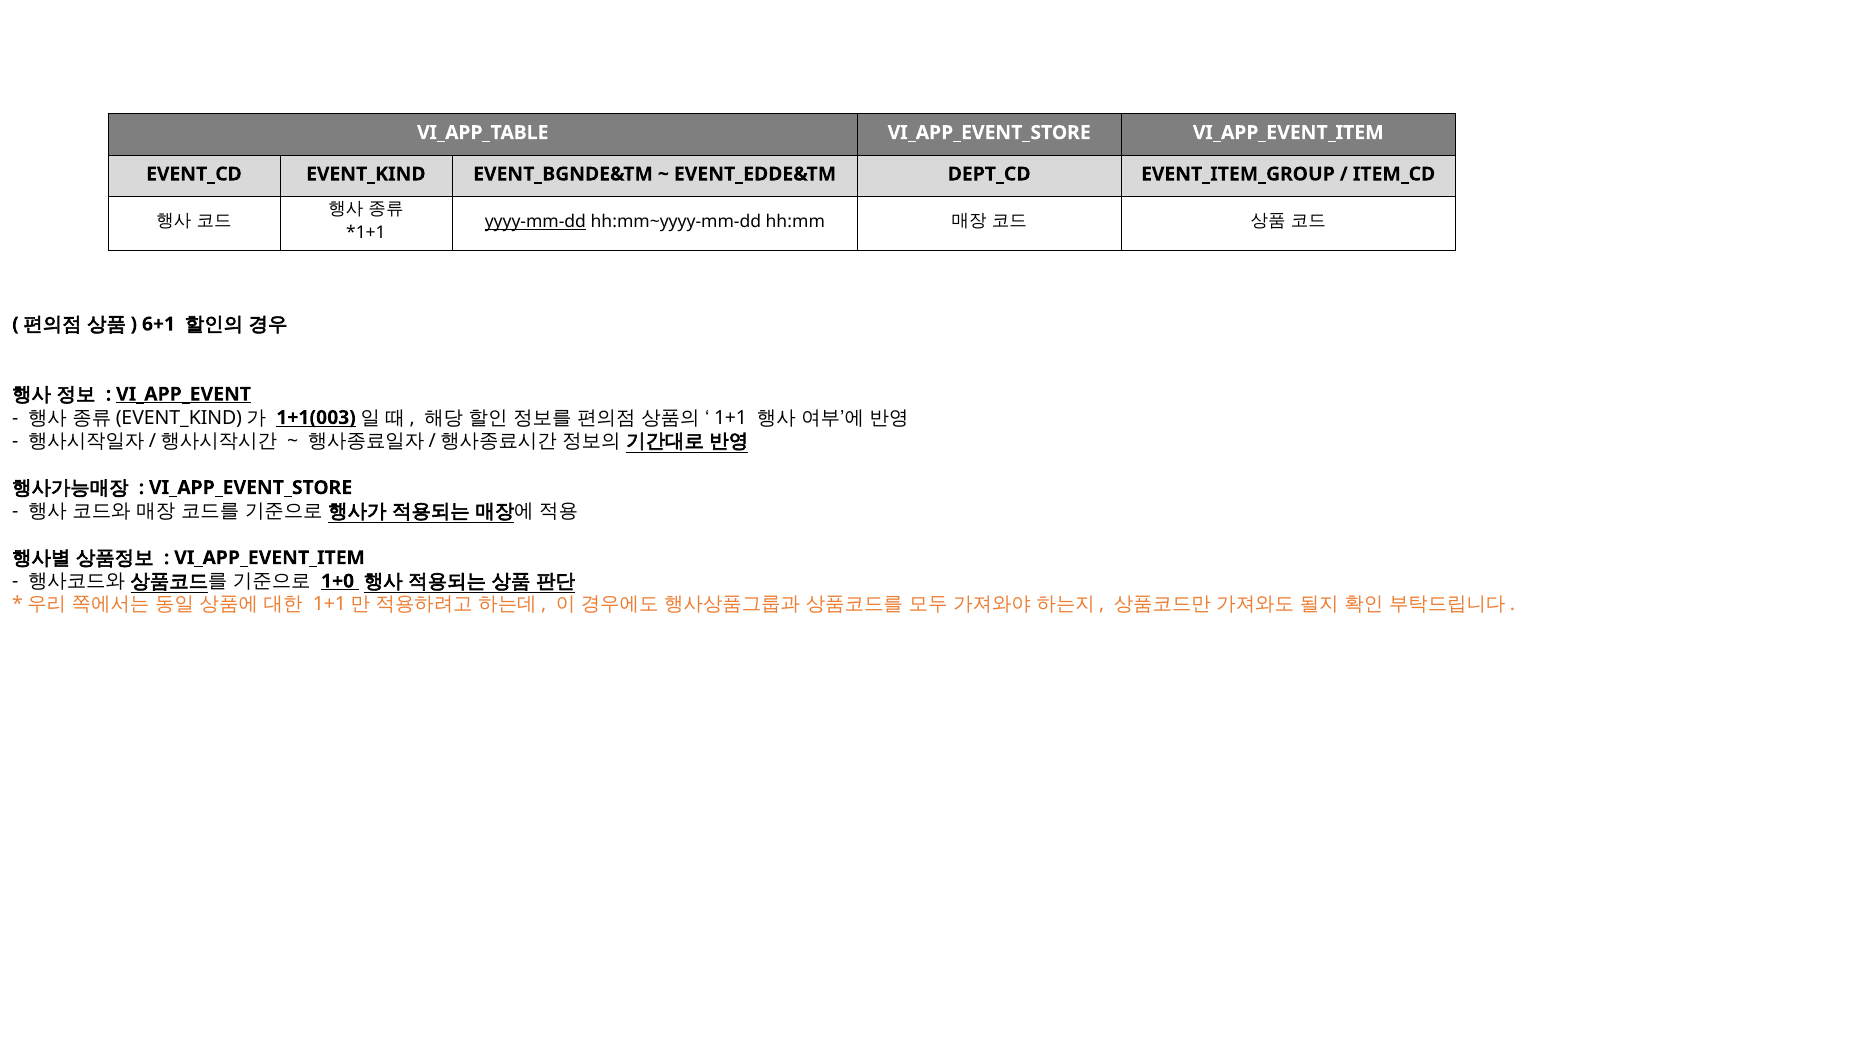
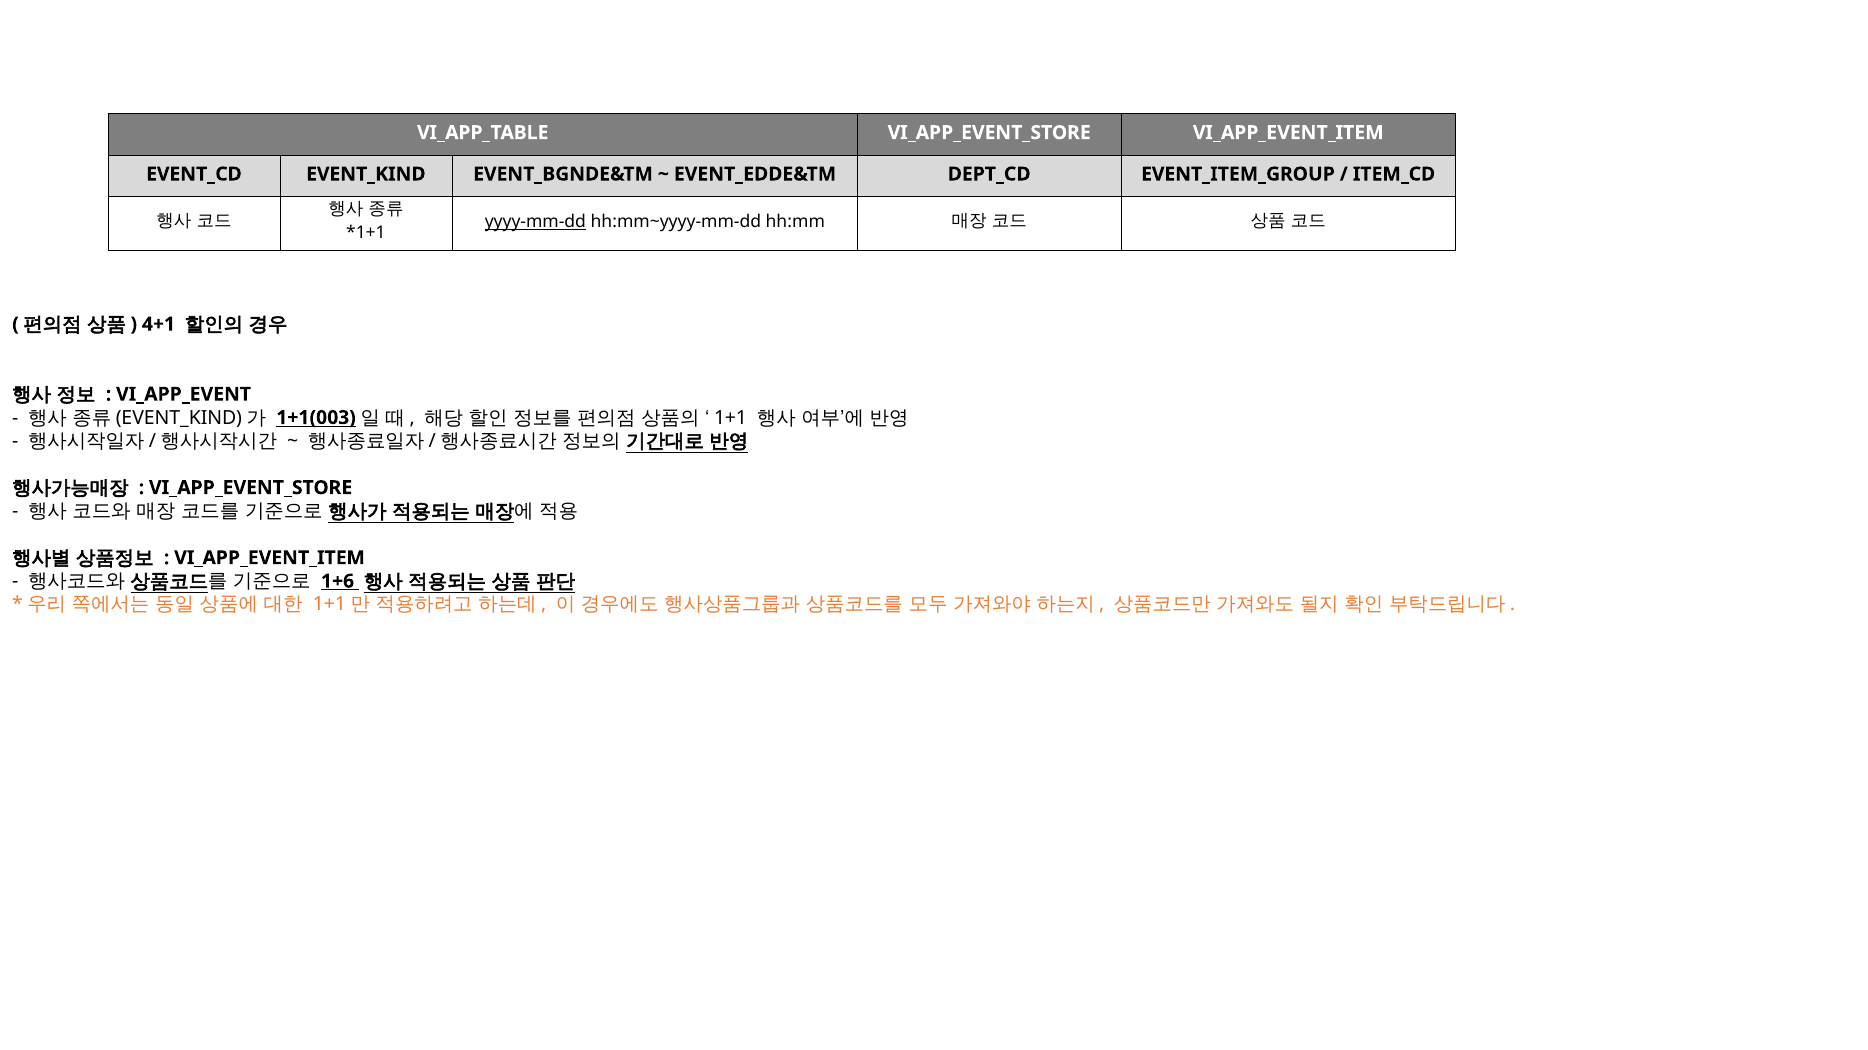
6+1: 6+1 -> 4+1 (159, 324)
VI_APP_EVENT underline: present -> none (184, 395)
1+0: 1+0 -> 1+6 (338, 582)
